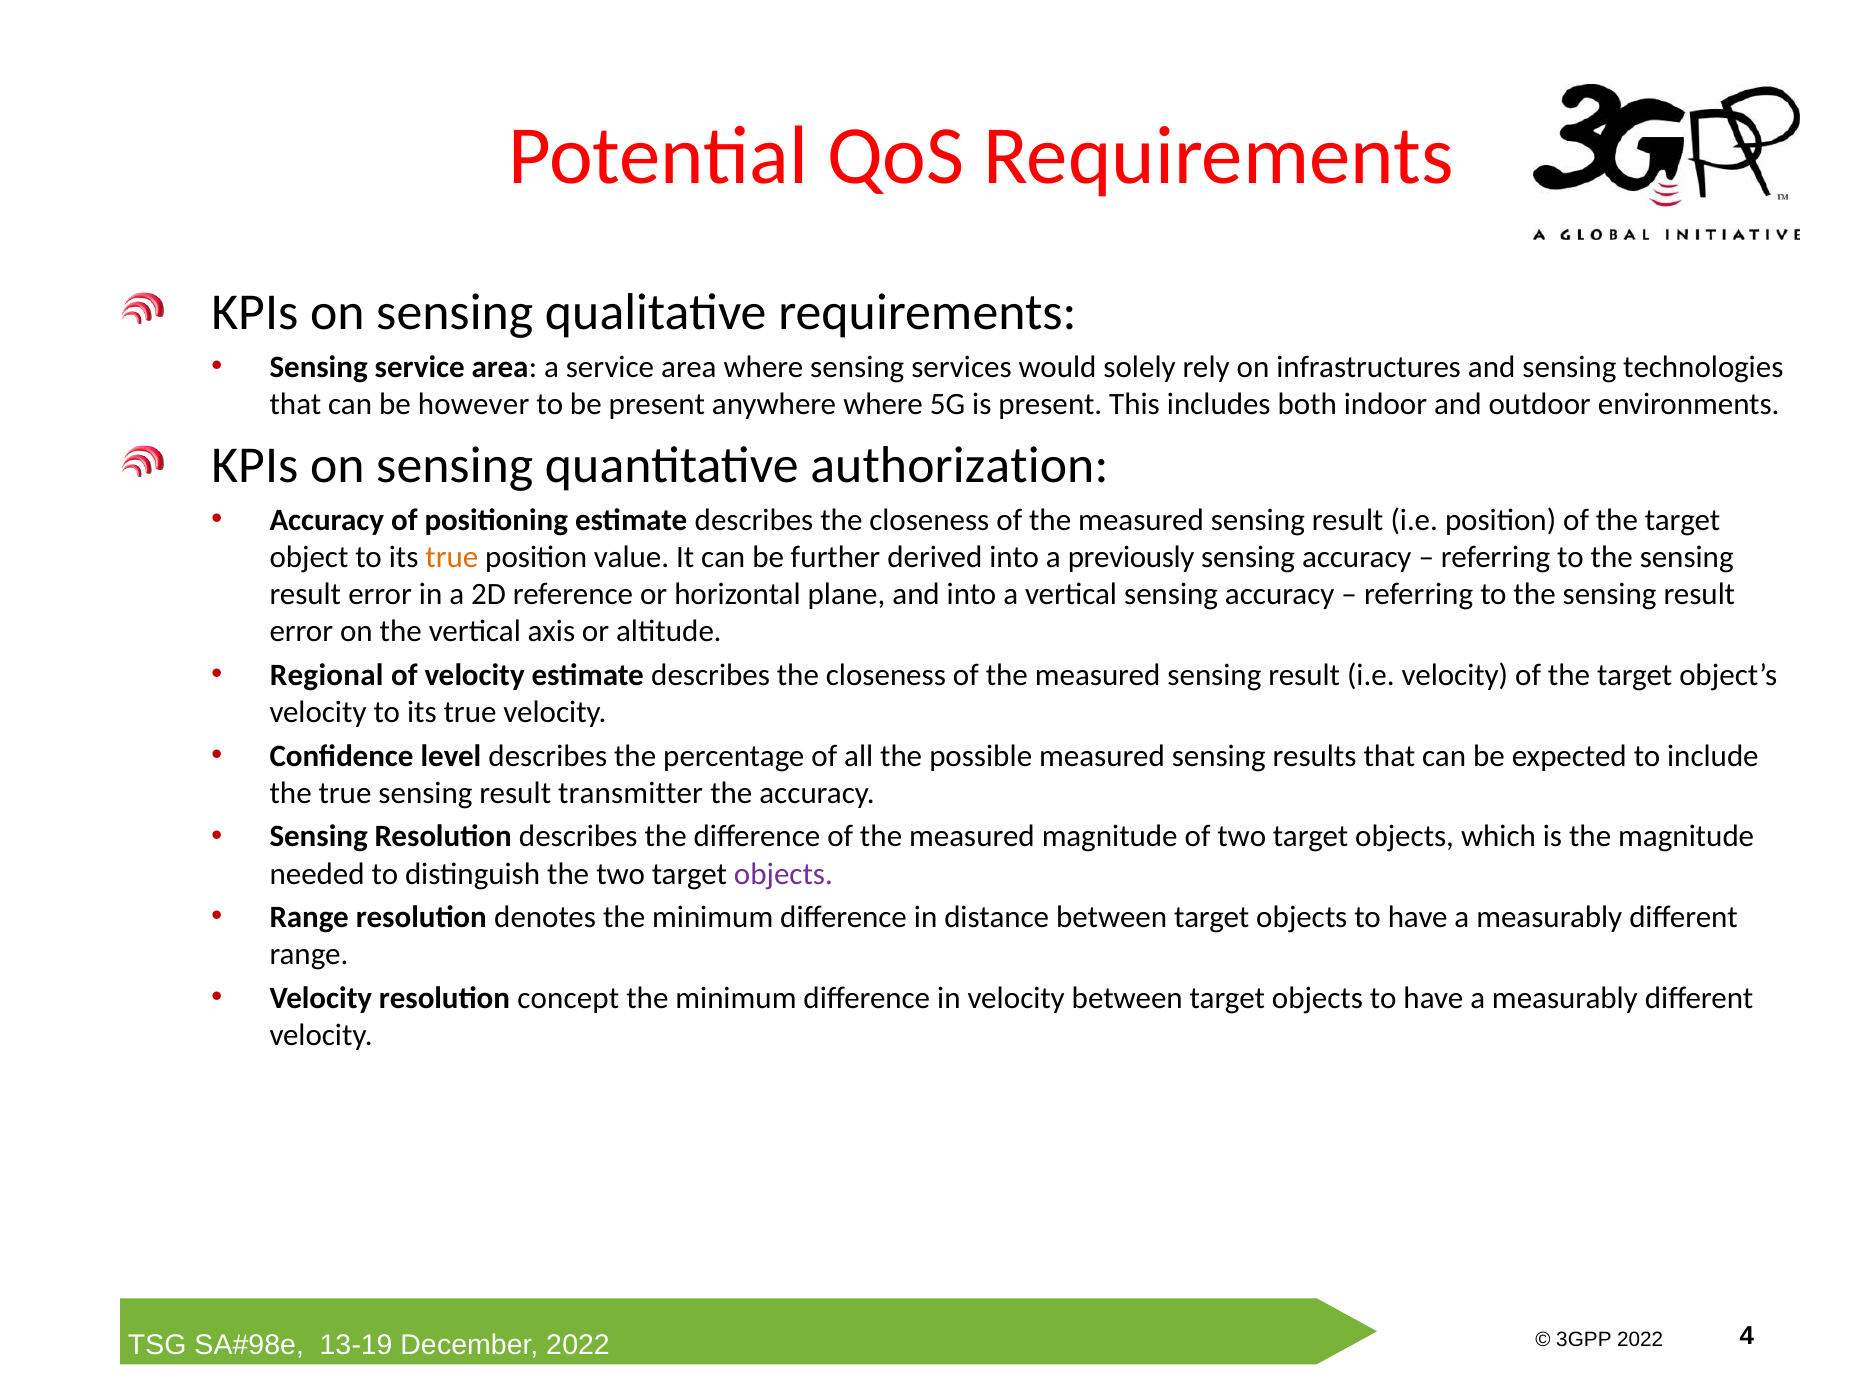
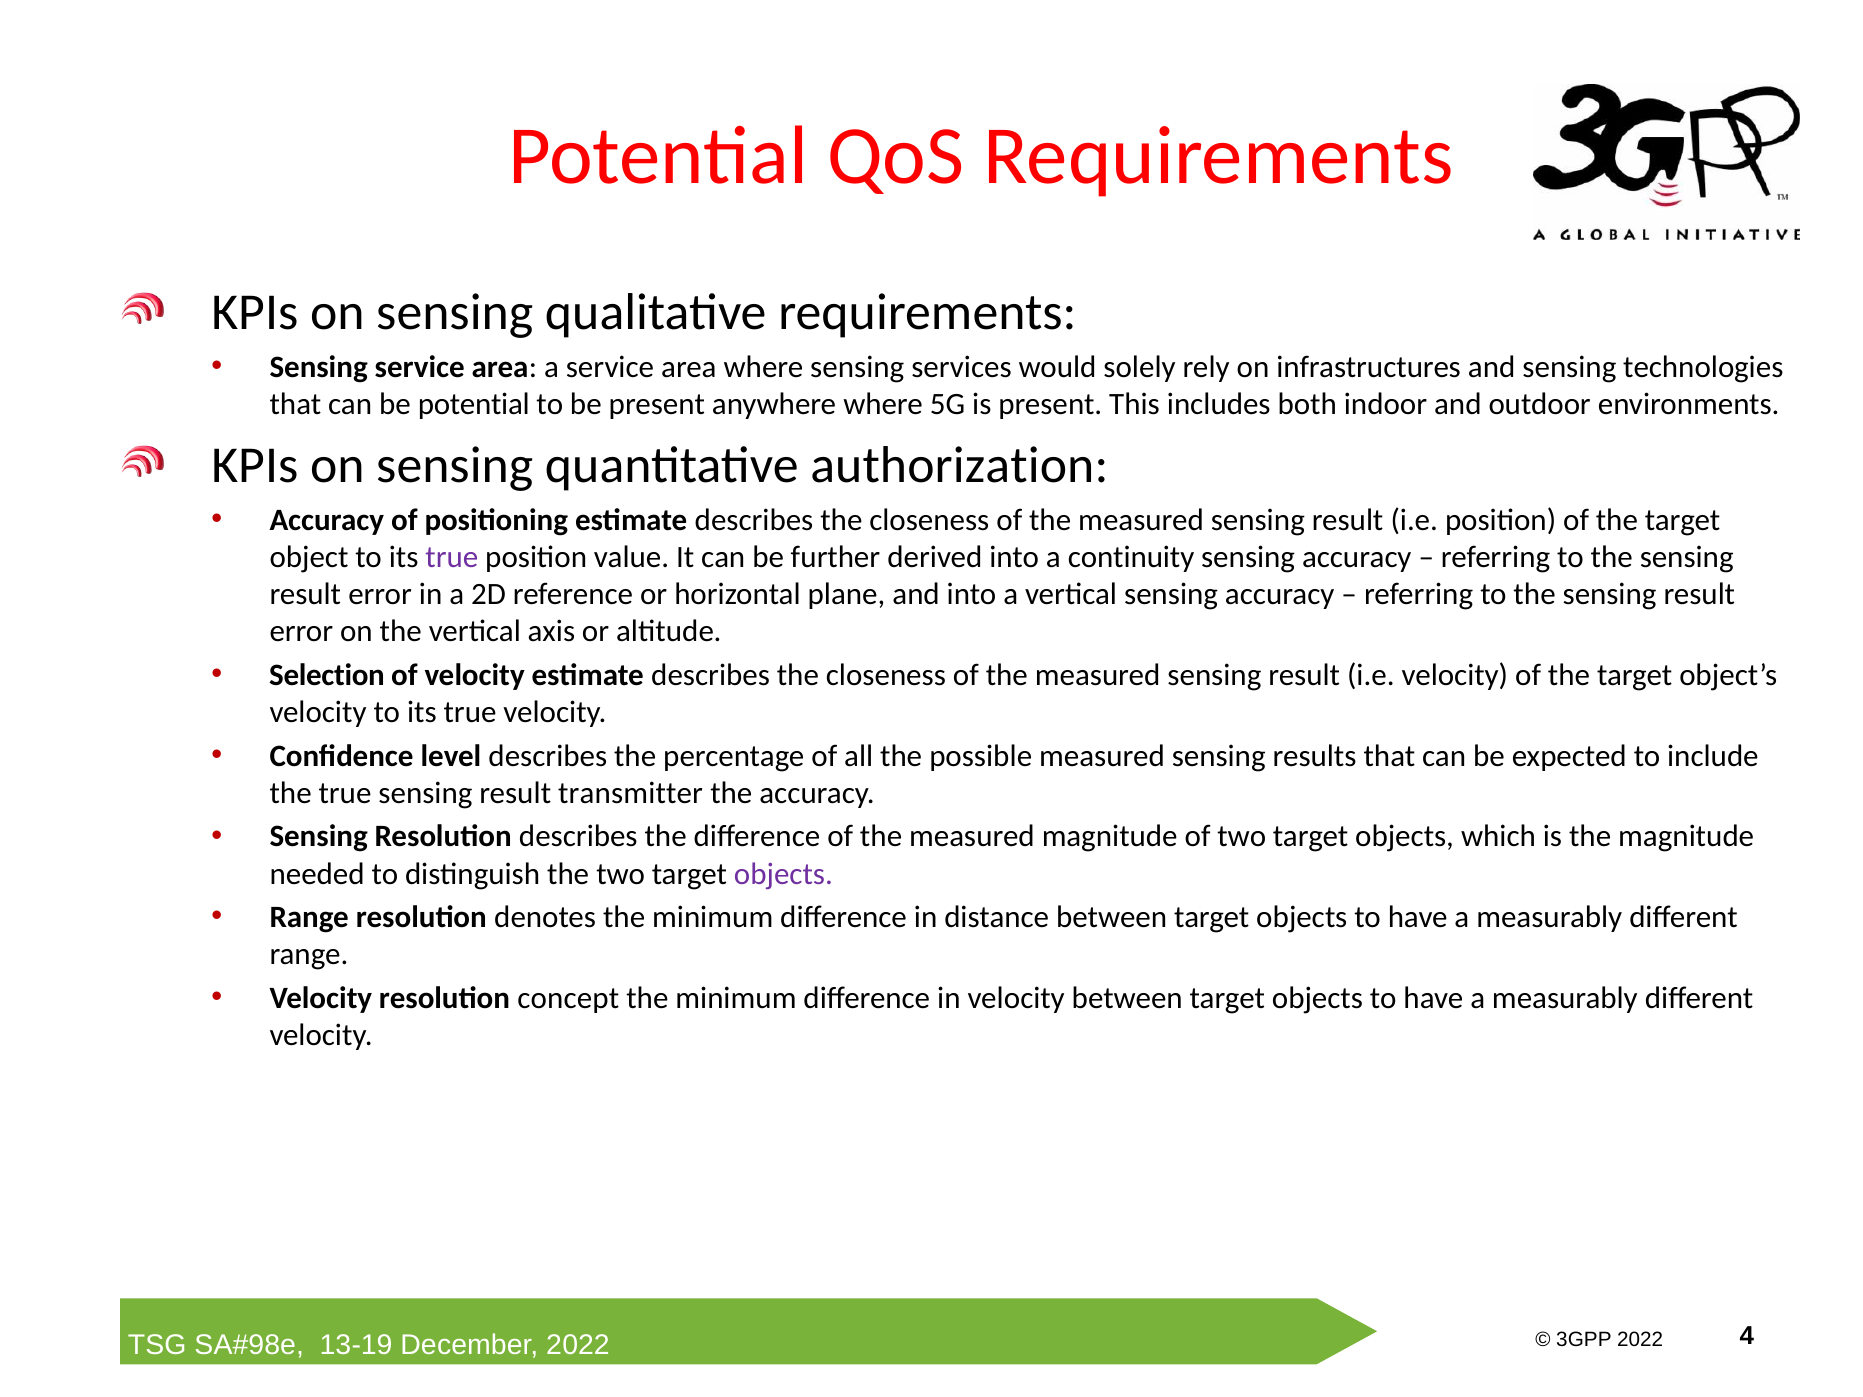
be however: however -> potential (474, 404)
true colour: orange -> purple (452, 557)
previously: previously -> continuity (1131, 557)
Regional: Regional -> Selection (327, 675)
